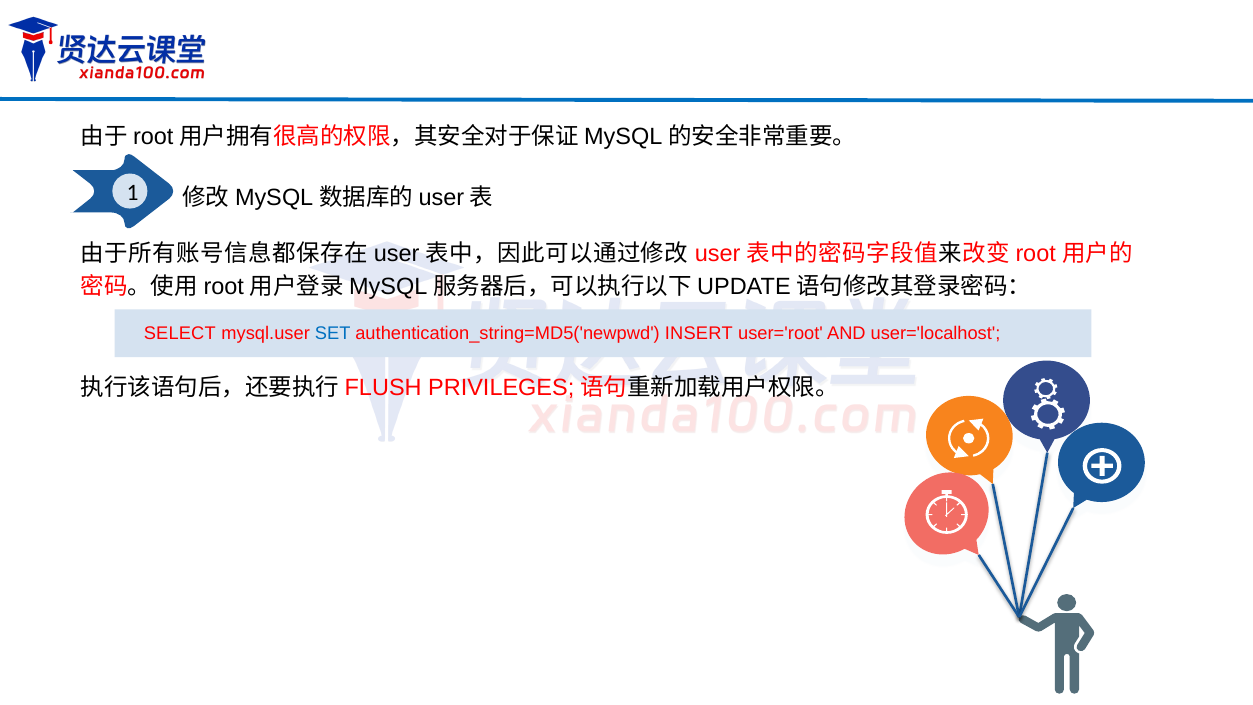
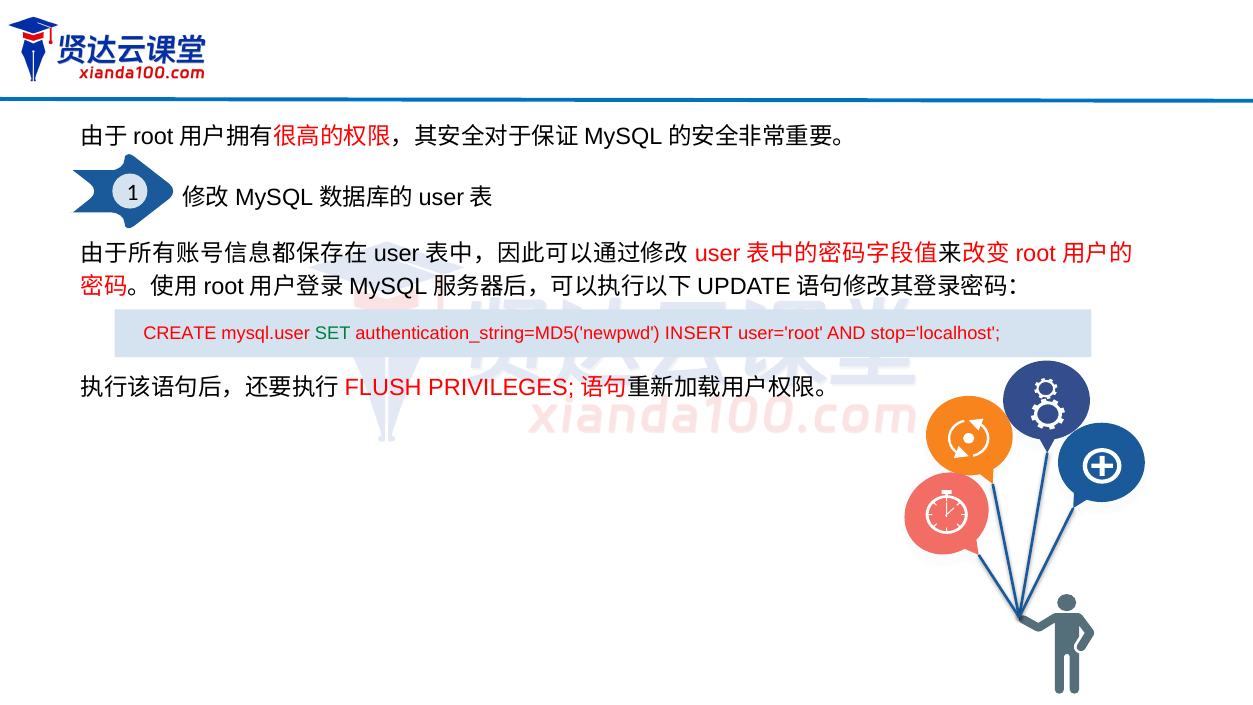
SELECT: SELECT -> CREATE (180, 334)
SET colour: blue -> green (333, 334)
user='localhost: user='localhost -> stop='localhost (935, 334)
